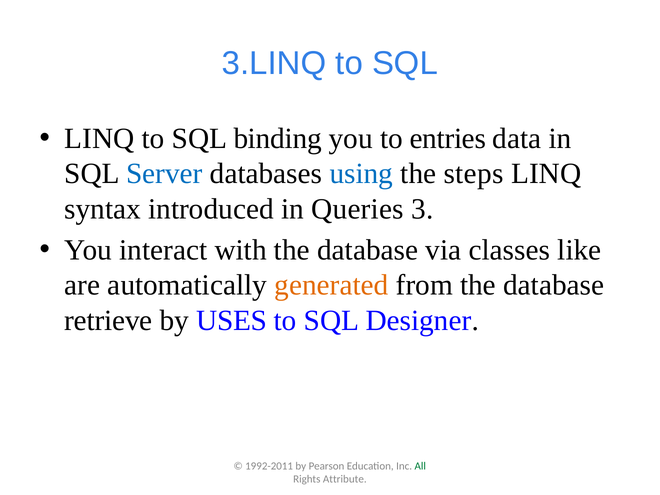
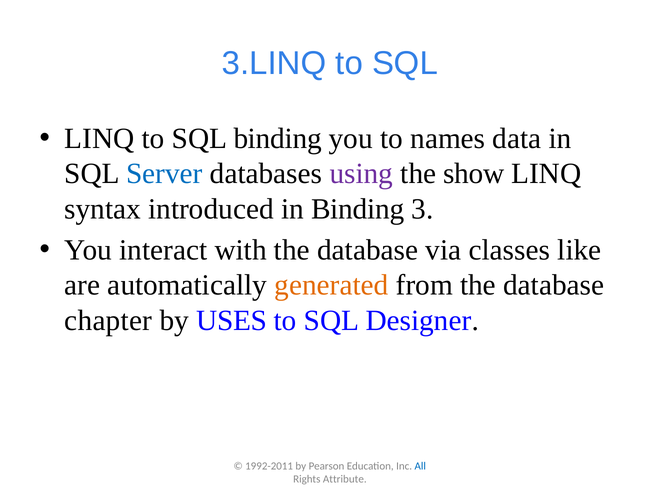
entries: entries -> names (448, 138)
using colour: blue -> purple (361, 174)
steps: steps -> show (474, 174)
in Queries: Queries -> Binding (358, 209)
retrieve: retrieve -> chapter (108, 320)
All colour: green -> blue (420, 466)
